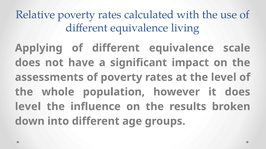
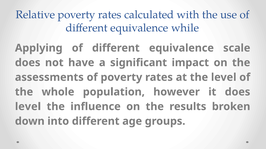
living: living -> while (185, 28)
